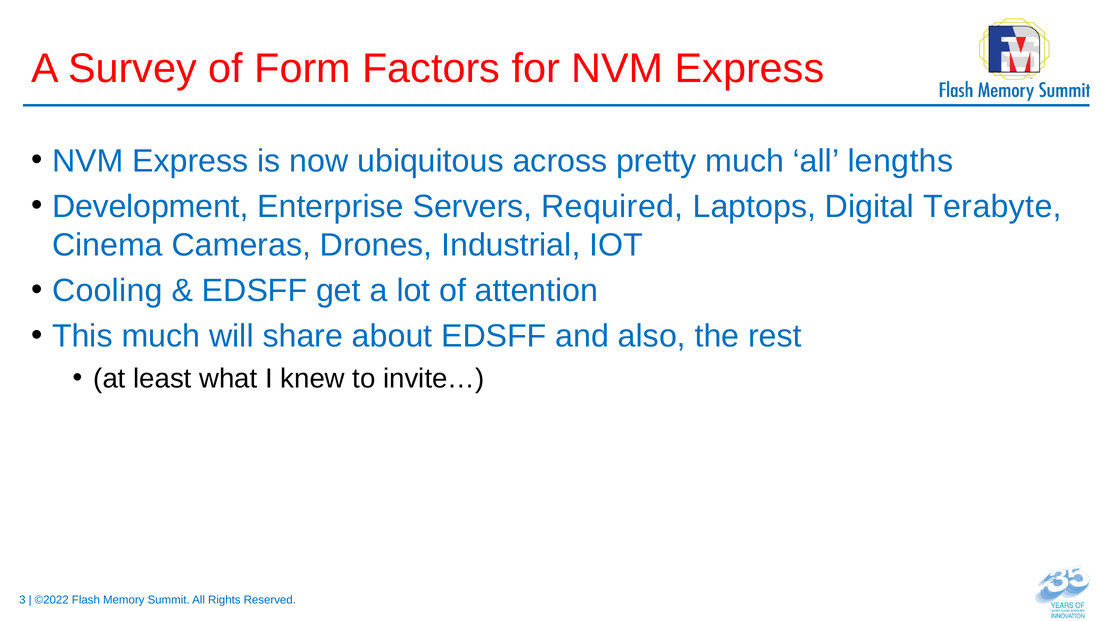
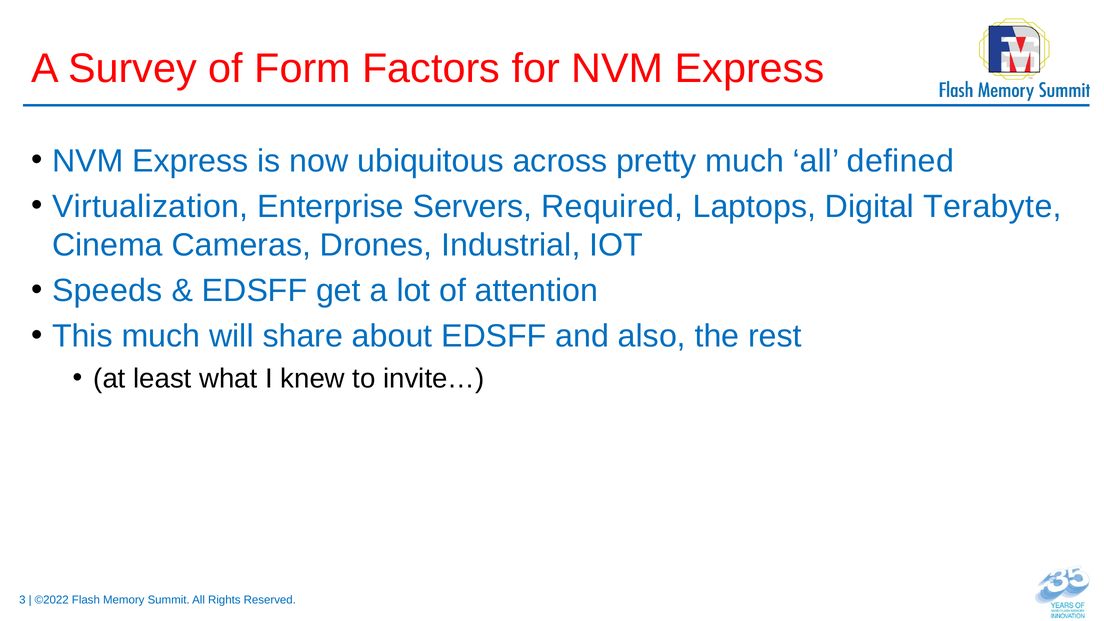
lengths: lengths -> defined (900, 161)
Development: Development -> Virtualization (150, 207)
Cooling: Cooling -> Speeds (107, 291)
